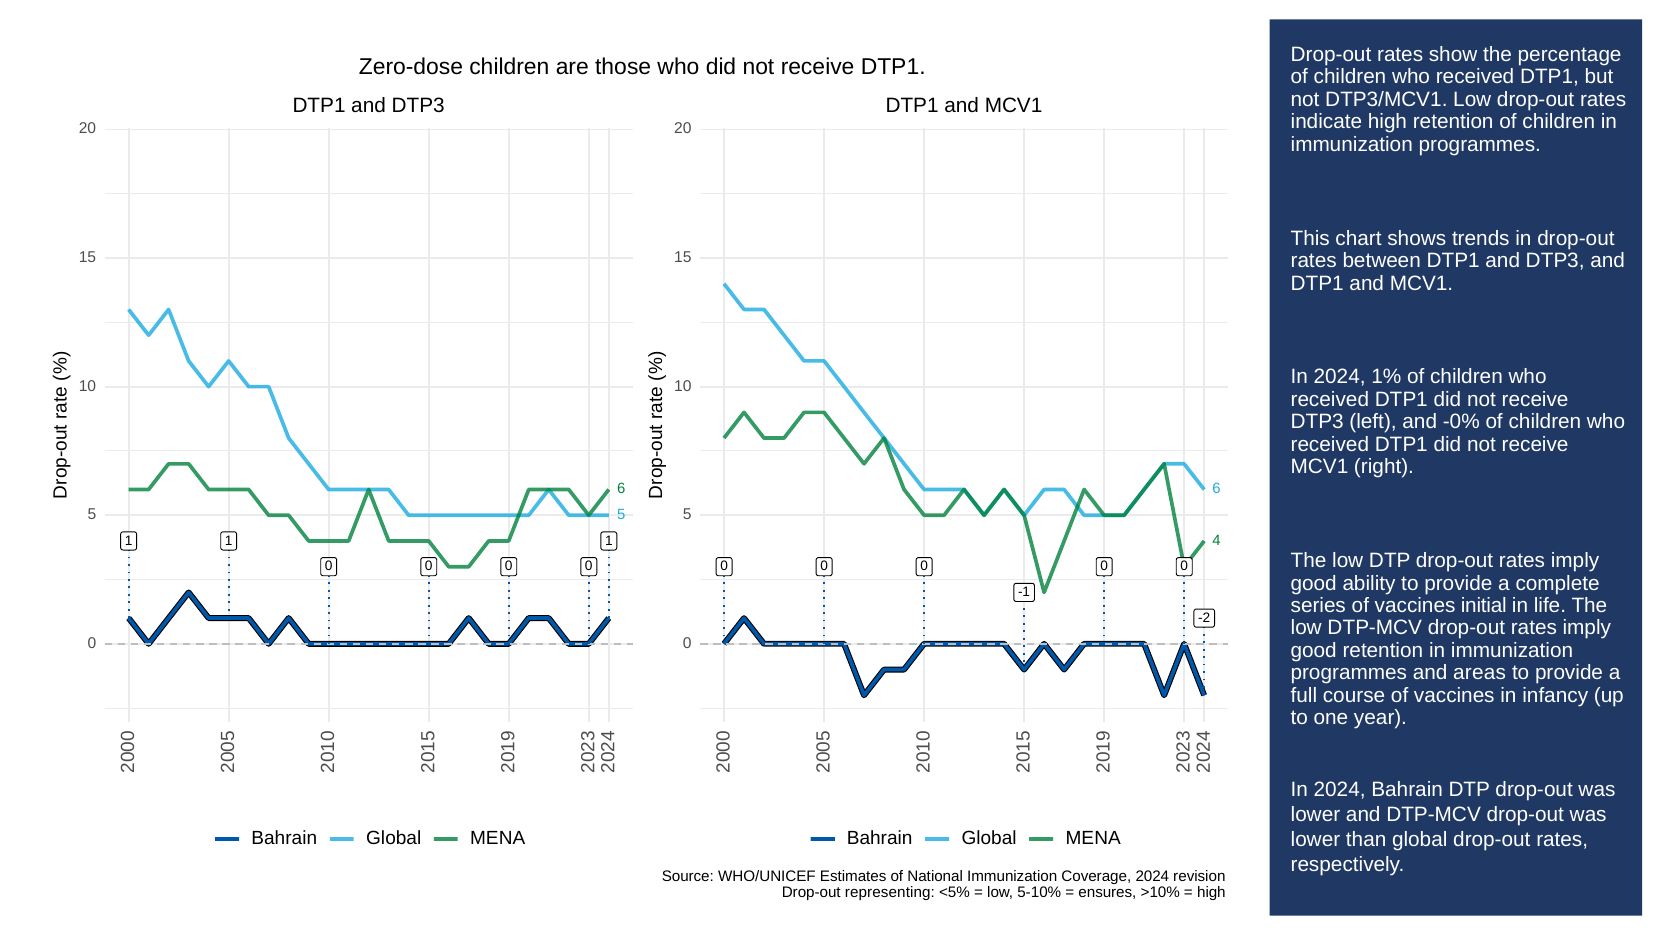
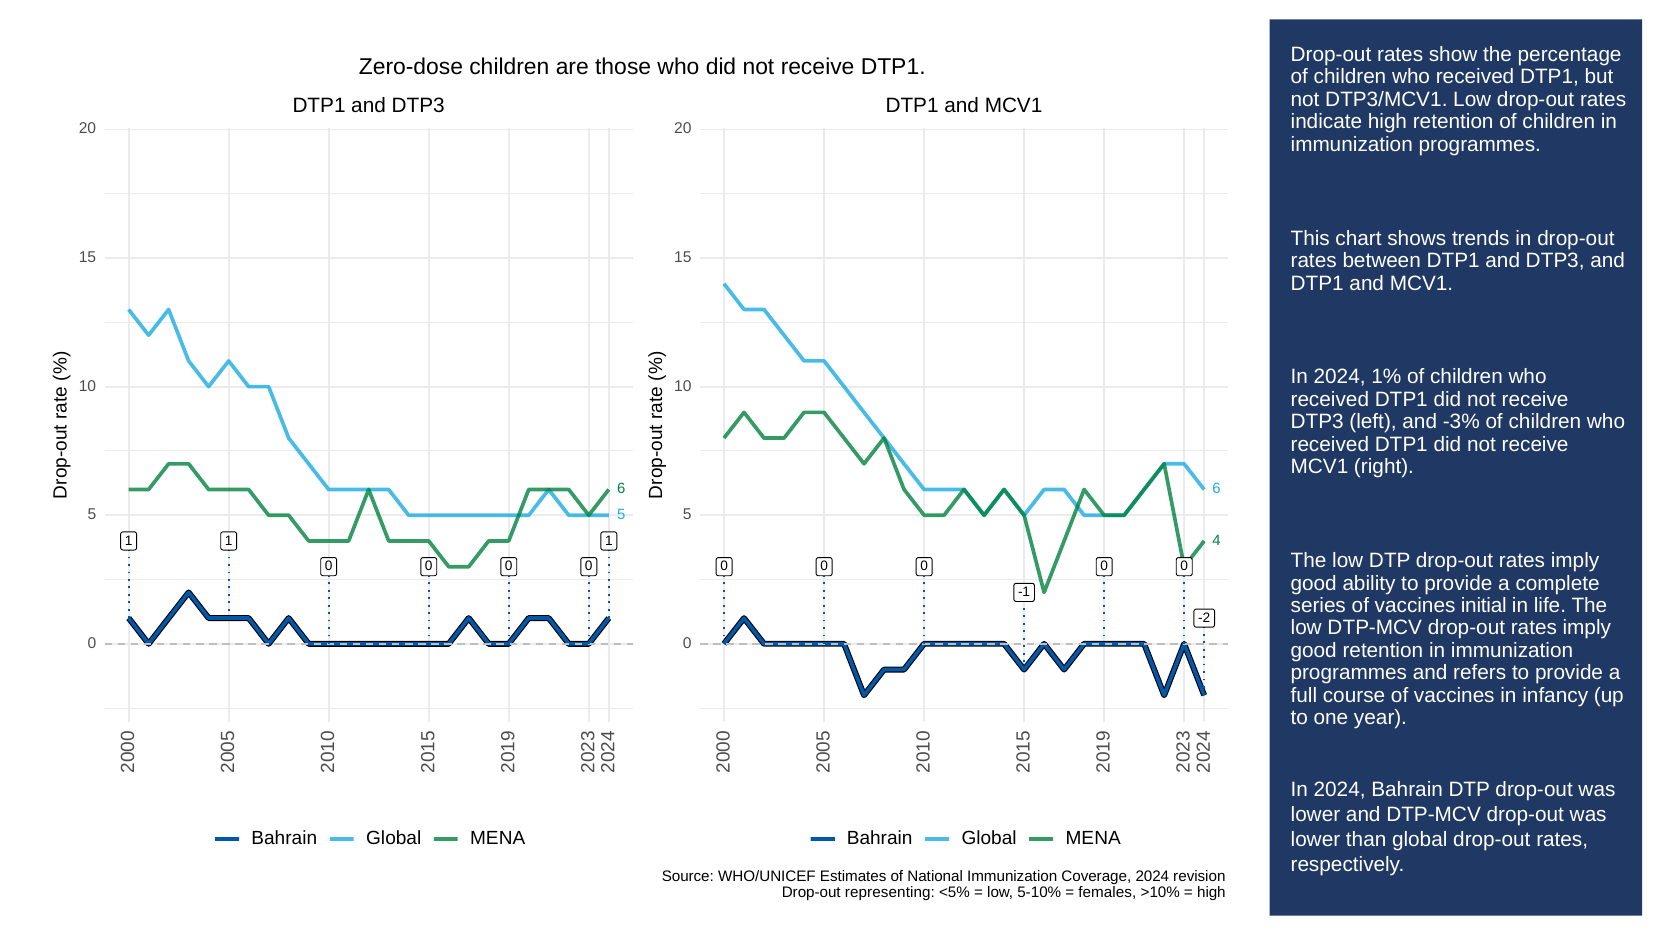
-0%: -0% -> -3% (1461, 422)
areas: areas -> refers (1480, 673)
ensures: ensures -> females (1107, 893)
